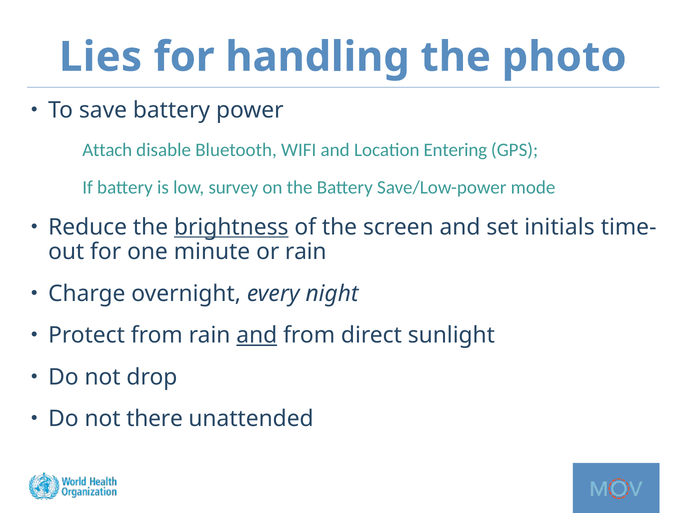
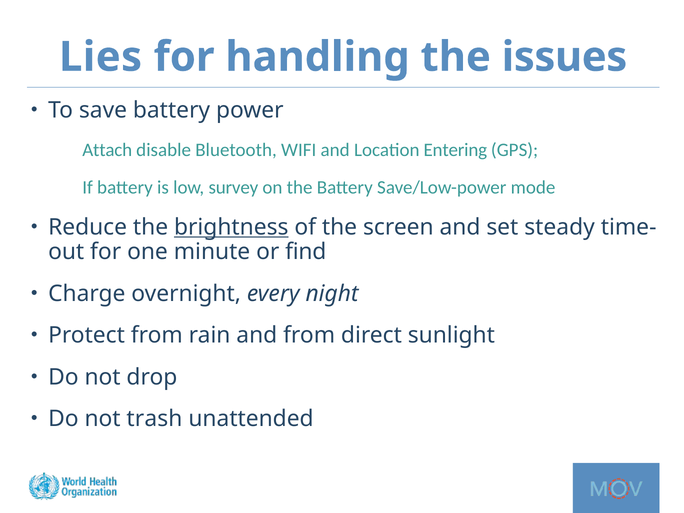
photo: photo -> issues (564, 57)
initials: initials -> steady (560, 227)
or rain: rain -> find (306, 252)
and underline: present -> none (257, 335)
there: there -> trash (154, 419)
